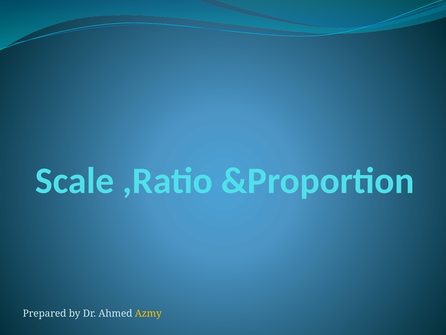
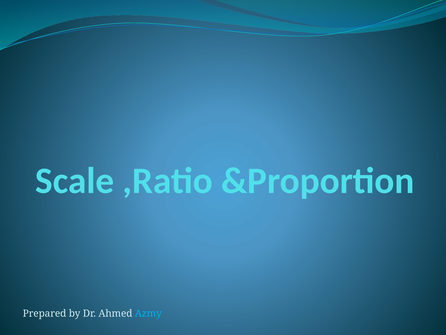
Azmy colour: yellow -> light blue (148, 313)
